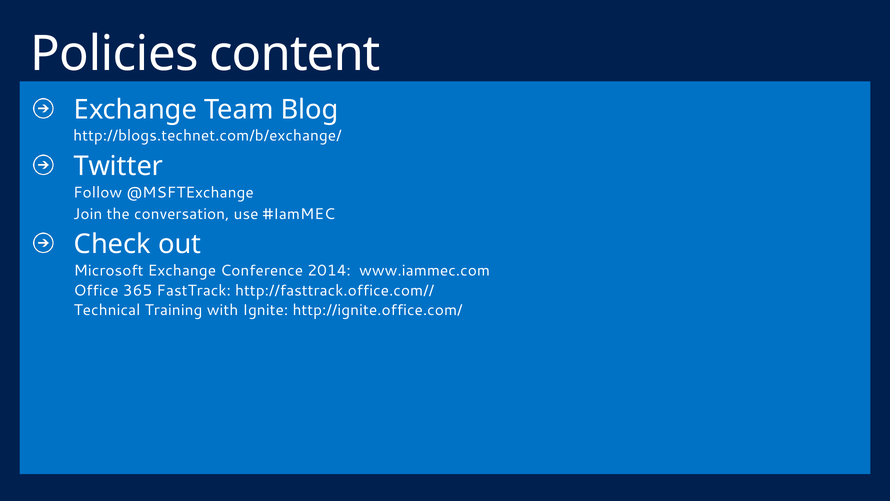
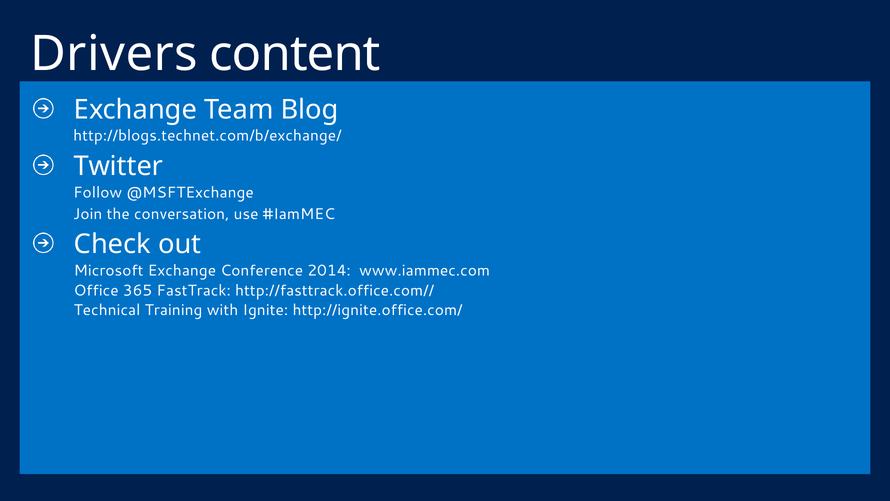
Policies: Policies -> Drivers (114, 54)
